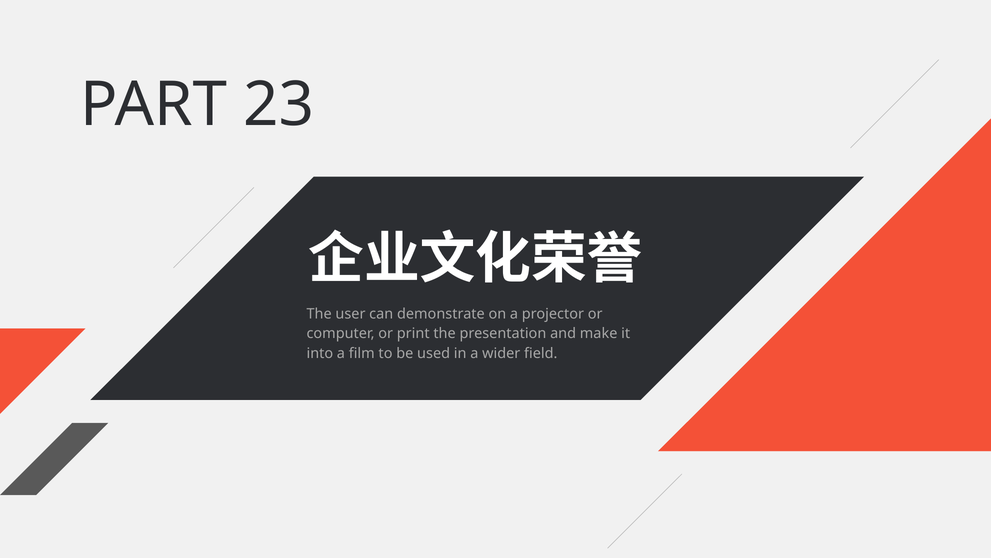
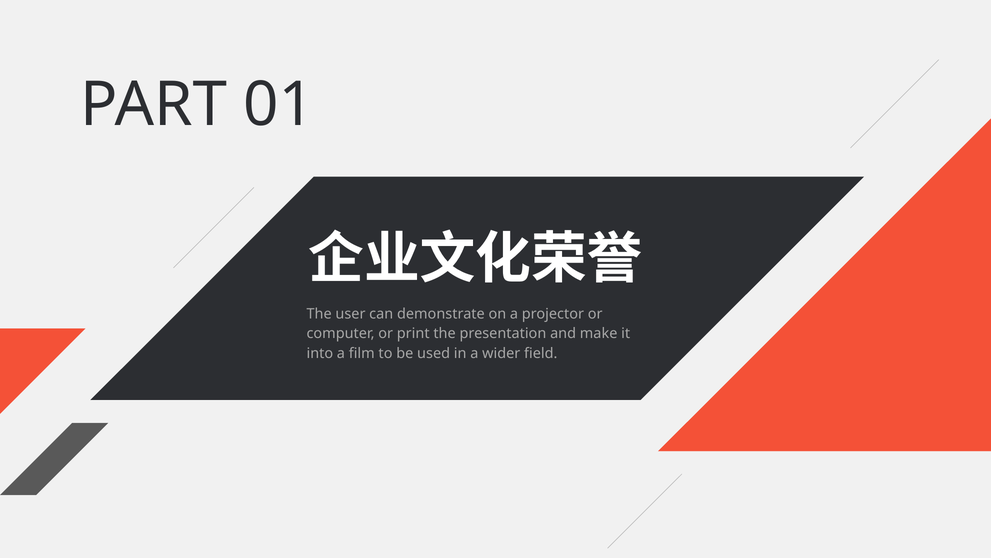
23: 23 -> 01 (279, 105)
